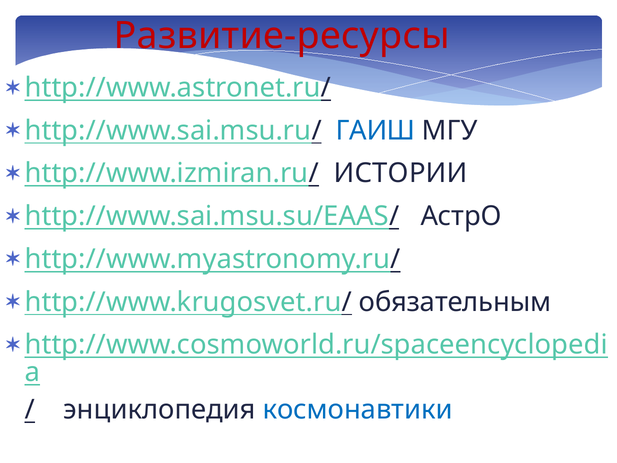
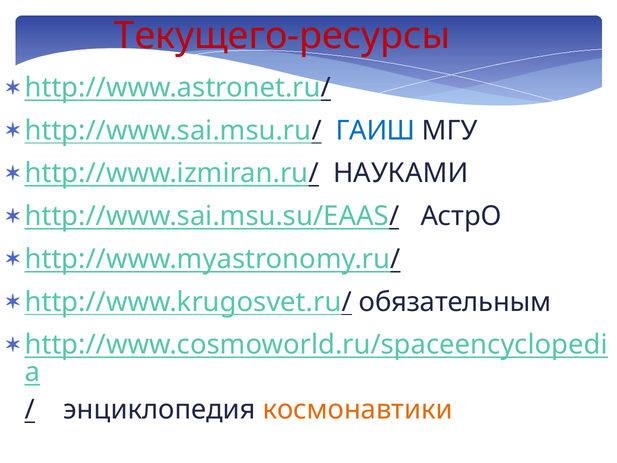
Развитие-ресурсы: Развитие-ресурсы -> Текущего-ресурсы (282, 36)
ИСТОРИИ: ИСТОРИИ -> НАУКАМИ (401, 173)
космонавтики colour: blue -> orange (358, 409)
